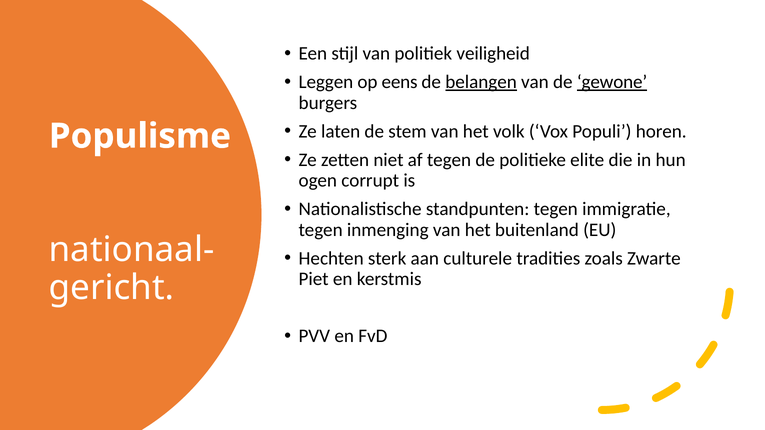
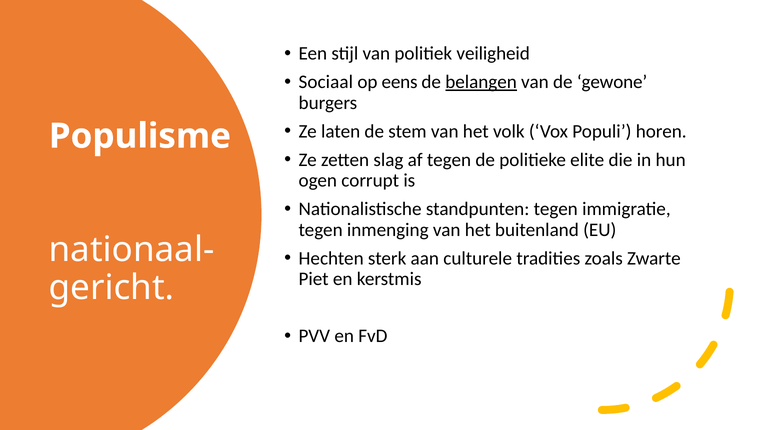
Leggen: Leggen -> Sociaal (326, 82)
gewone underline: present -> none (612, 82)
niet: niet -> slag (388, 160)
